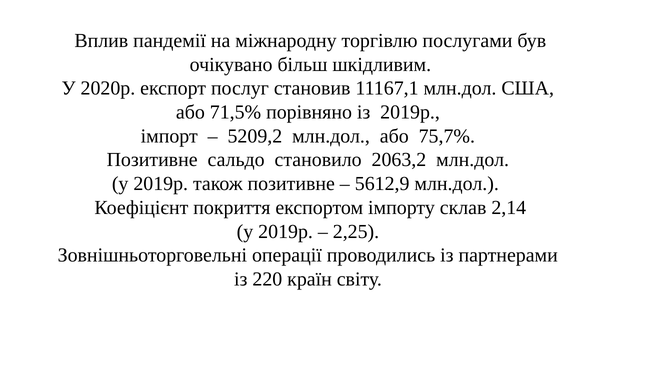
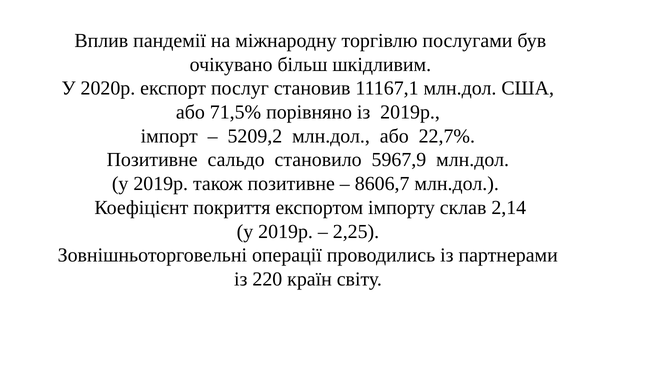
75,7%: 75,7% -> 22,7% (447, 136)
2063,2: 2063,2 -> 5967,9 (399, 160)
5612,9: 5612,9 -> 8606,7 (382, 184)
